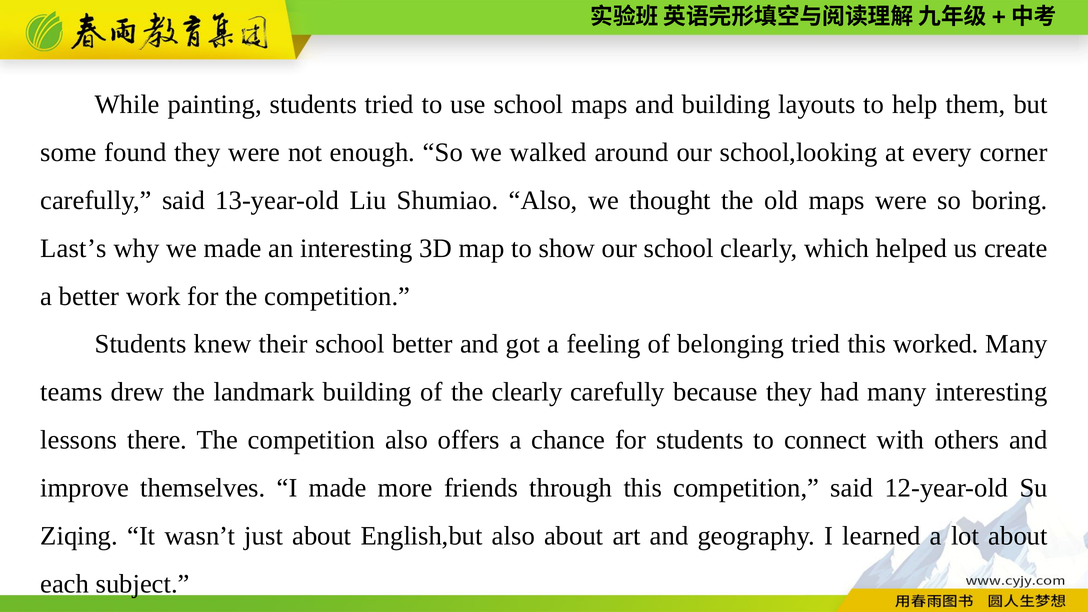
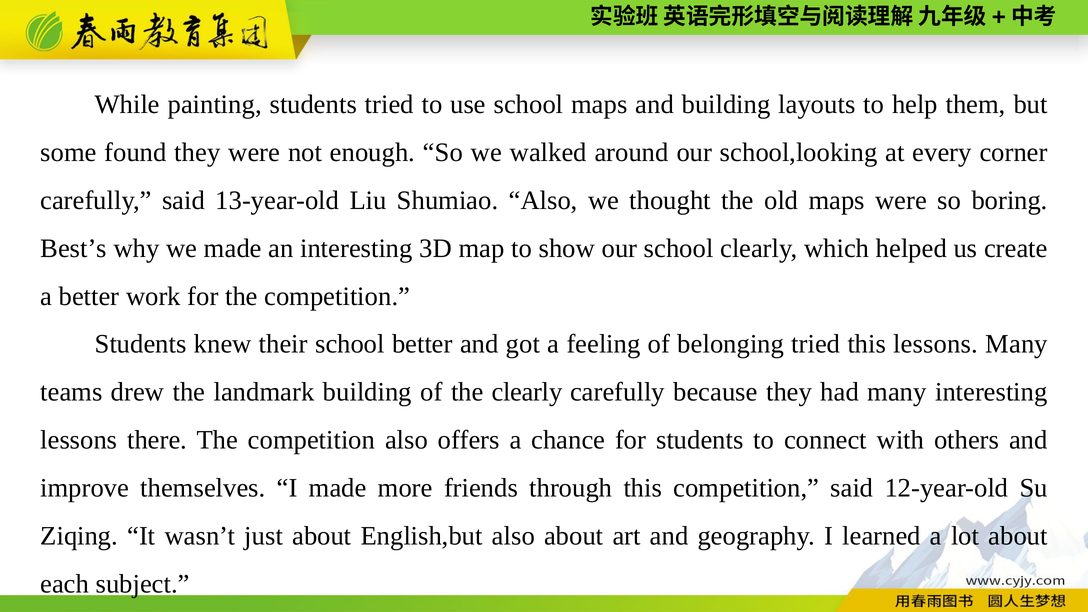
Last’s: Last’s -> Best’s (74, 248)
this worked: worked -> lessons (936, 344)
